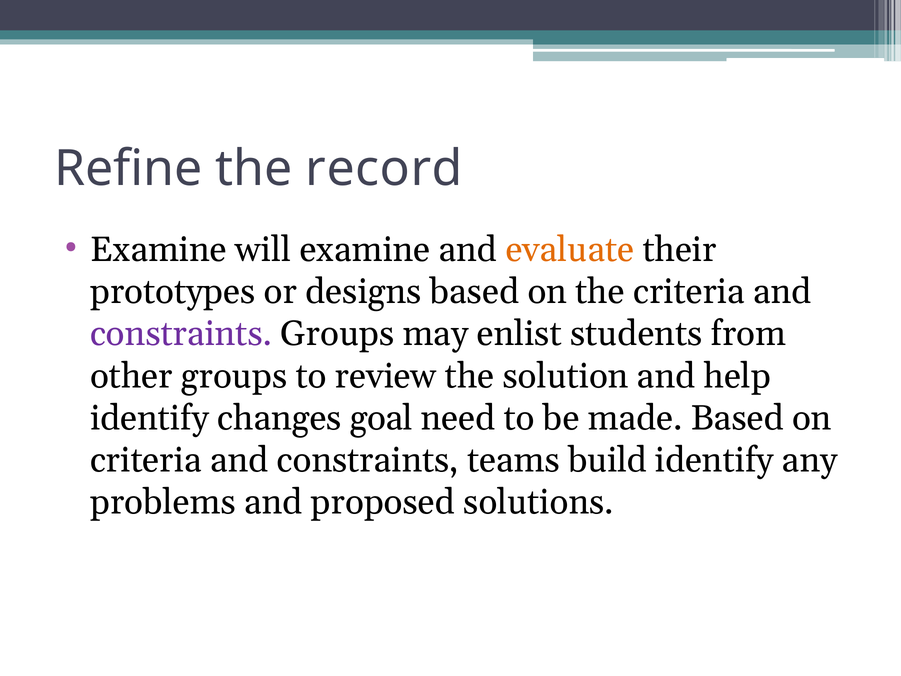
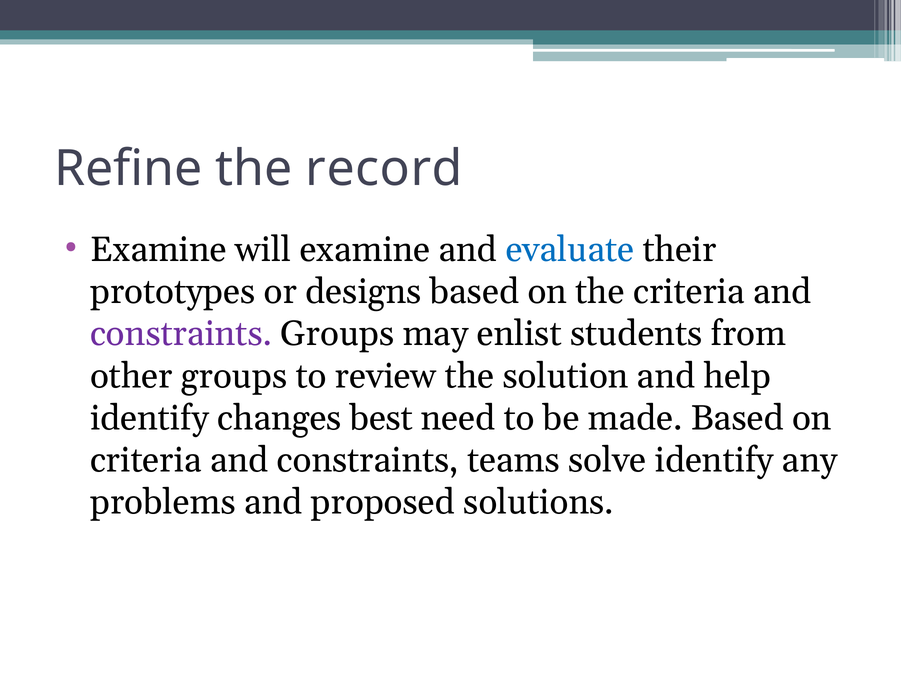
evaluate colour: orange -> blue (570, 250)
goal: goal -> best (381, 418)
build: build -> solve (607, 460)
